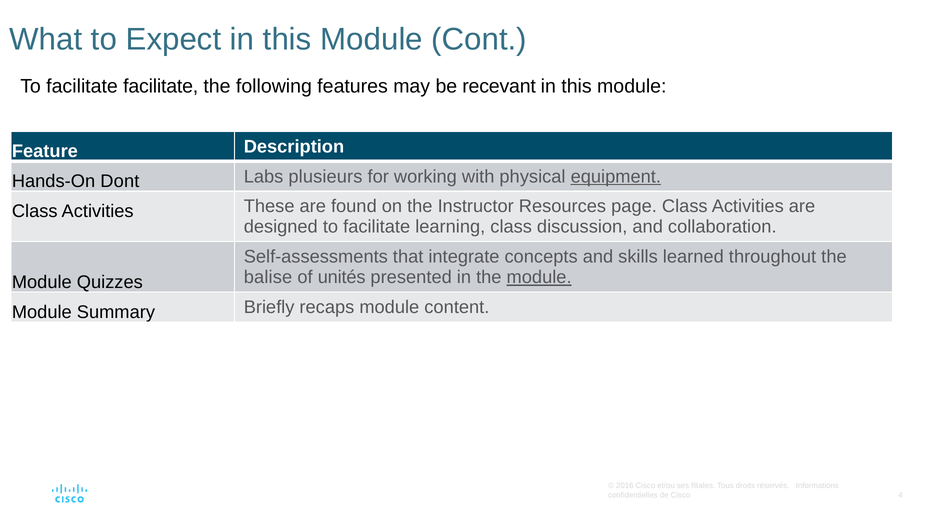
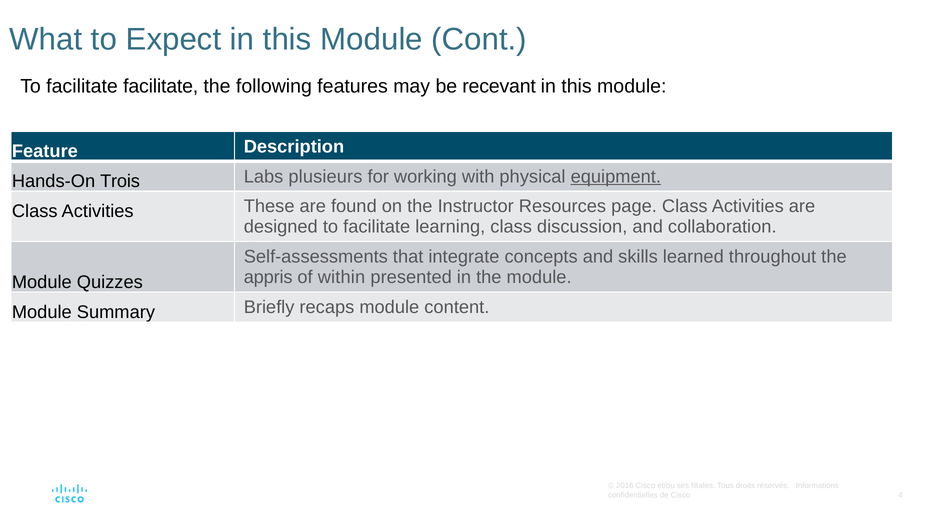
Dont: Dont -> Trois (120, 181)
balise: balise -> appris (268, 277)
unités: unités -> within (342, 277)
module underline: present -> none (539, 277)
